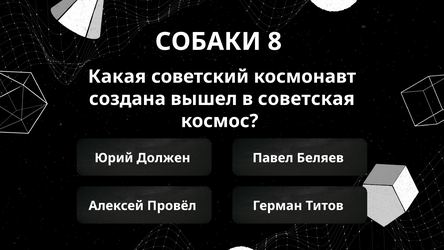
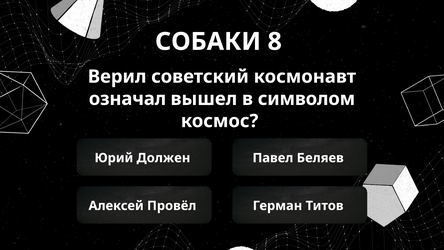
Какая: Какая -> Верил (117, 77)
создана: создана -> означал (127, 99)
советская: советская -> символом (306, 99)
